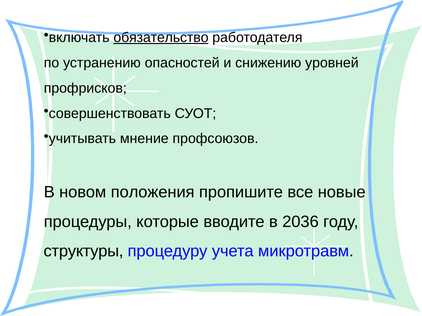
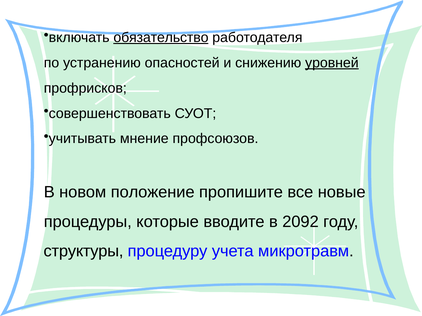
уровней underline: none -> present (332, 63)
положения: положения -> положение (153, 193)
2036: 2036 -> 2092 (301, 222)
